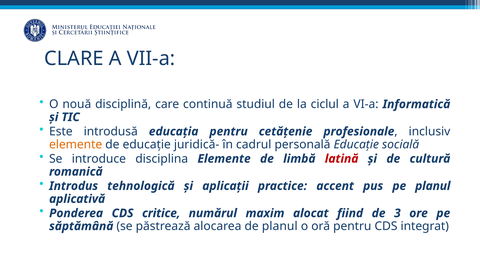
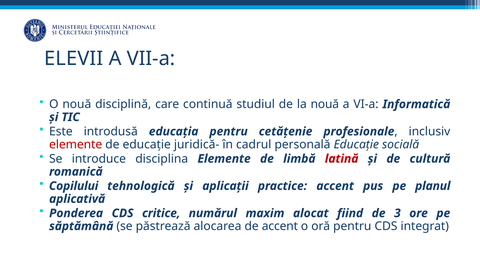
CLARE: CLARE -> ELEVII (74, 59)
la ciclul: ciclul -> nouă (325, 104)
elemente colour: orange -> red (76, 144)
Introdus: Introdus -> Copilului (74, 186)
de planul: planul -> accent (280, 226)
